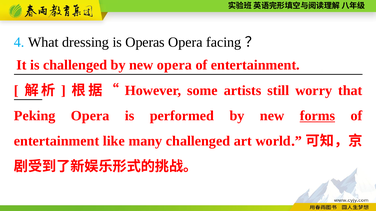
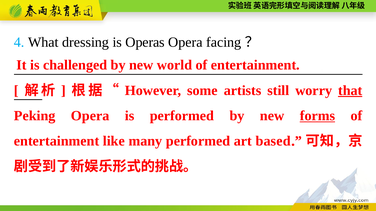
new opera: opera -> world (175, 65)
that underline: none -> present (350, 91)
many challenged: challenged -> performed (198, 141)
world: world -> based (273, 141)
